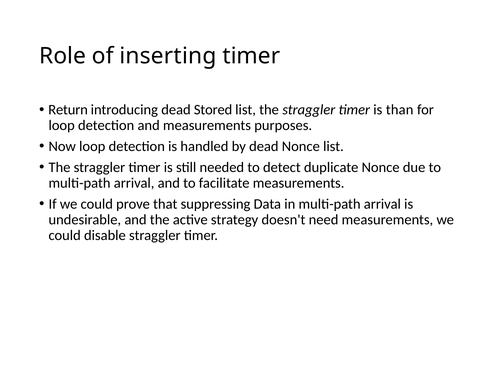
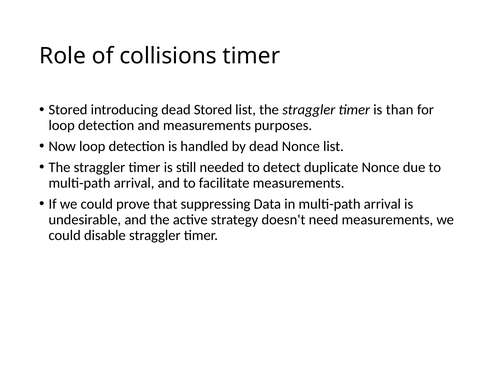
inserting: inserting -> collisions (168, 56)
Return: Return -> Stored (68, 110)
